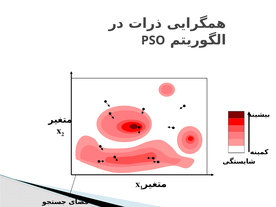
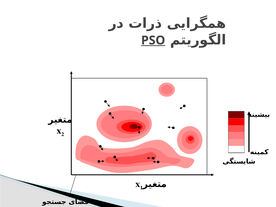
PSO underline: none -> present (153, 40)
